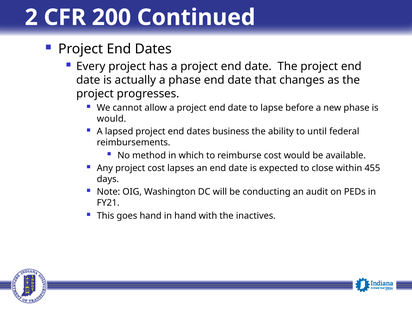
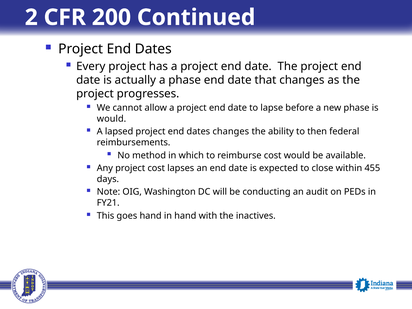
dates business: business -> changes (231, 132)
until: until -> then (317, 132)
